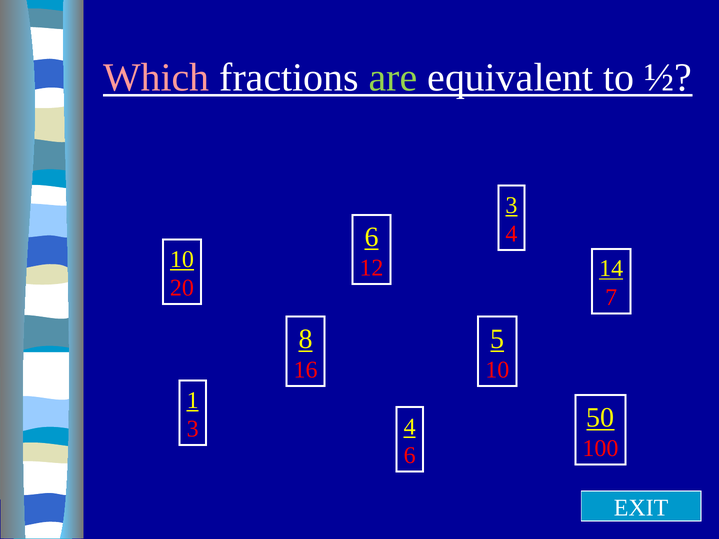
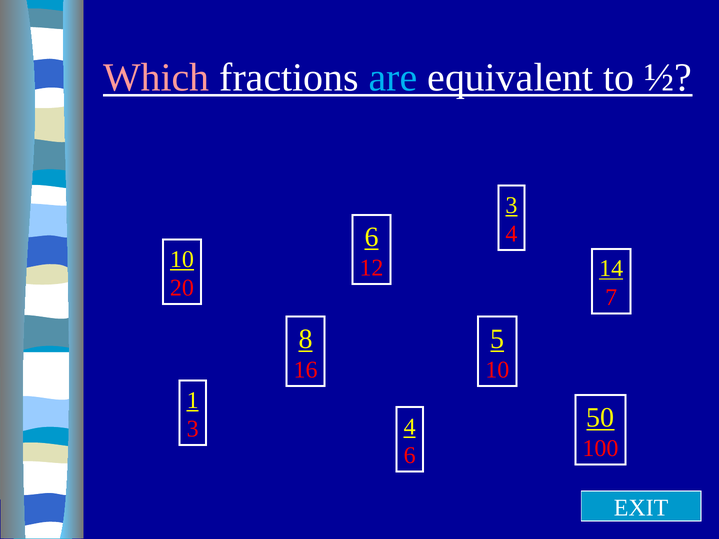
are colour: light green -> light blue (393, 78)
